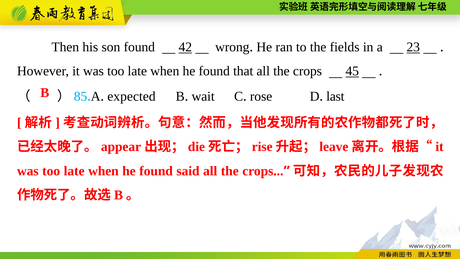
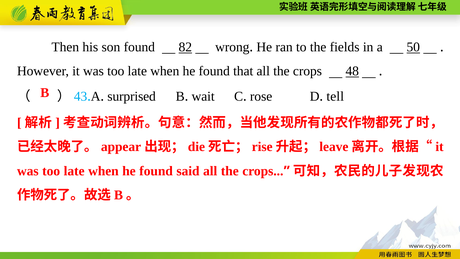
42: 42 -> 82 (185, 47)
23: 23 -> 50 (413, 47)
45: 45 -> 48 (352, 71)
85: 85 -> 43 (81, 96)
expected: expected -> surprised (132, 96)
last: last -> tell (335, 96)
